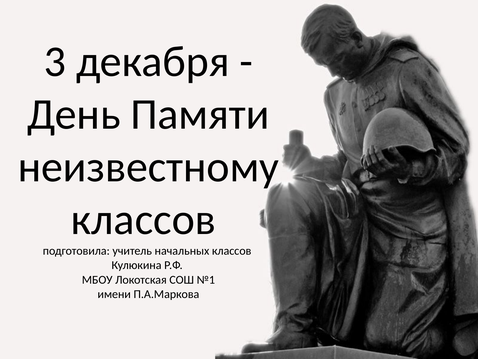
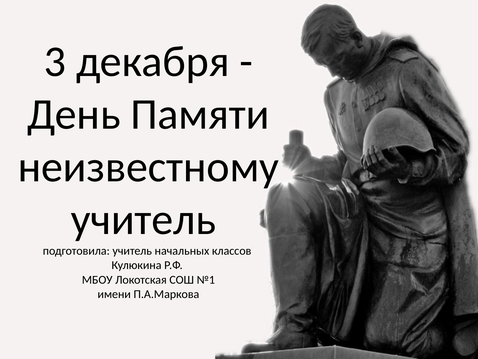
классов: классов -> учитель (143, 219)
